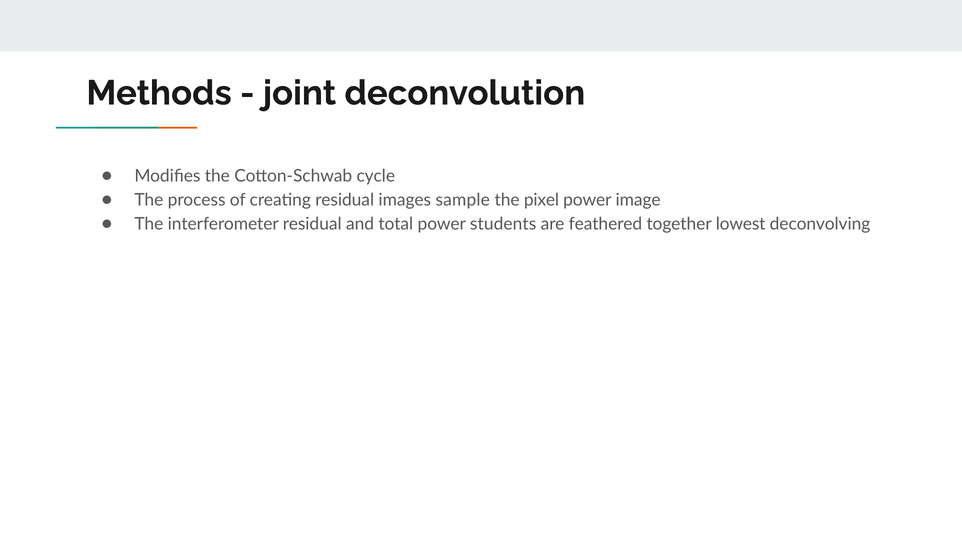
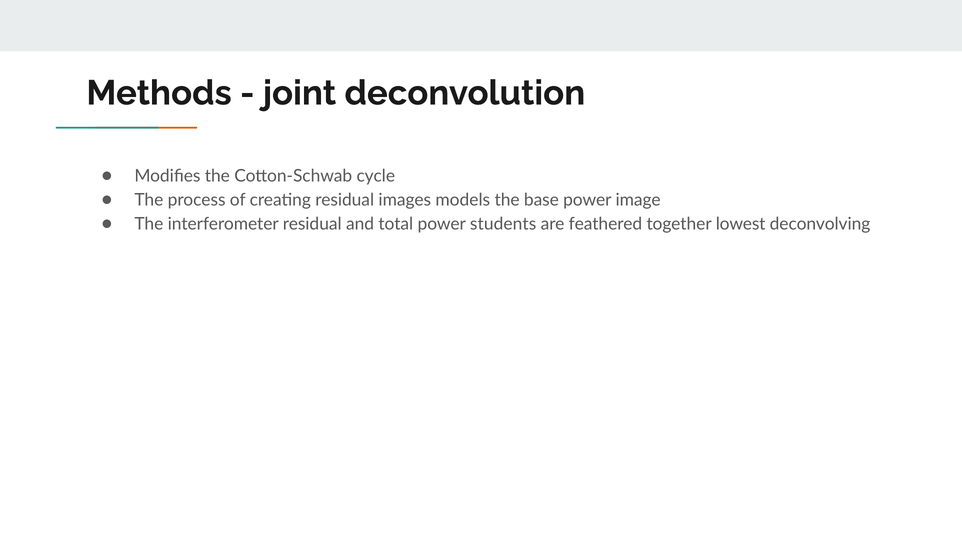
sample: sample -> models (463, 200)
pixel: pixel -> base (541, 200)
